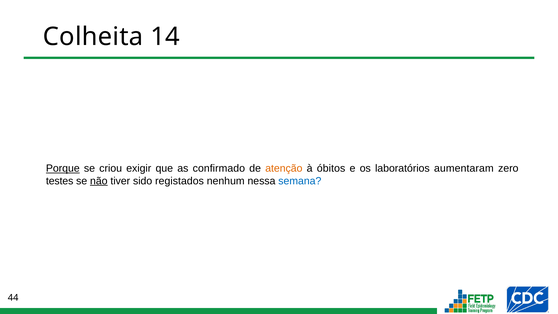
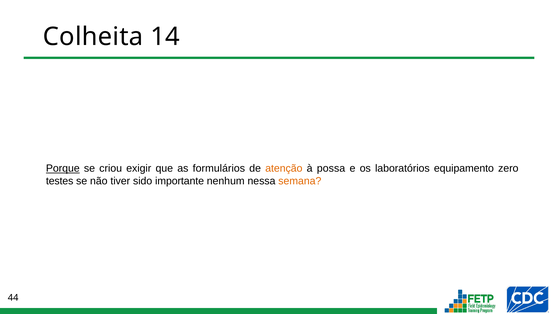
confirmado: confirmado -> formulários (219, 168)
óbitos: óbitos -> possa (331, 168)
aumentaram: aumentaram -> equipamento (464, 168)
não underline: present -> none (99, 181)
registados: registados -> importante (180, 181)
semana colour: blue -> orange (300, 181)
